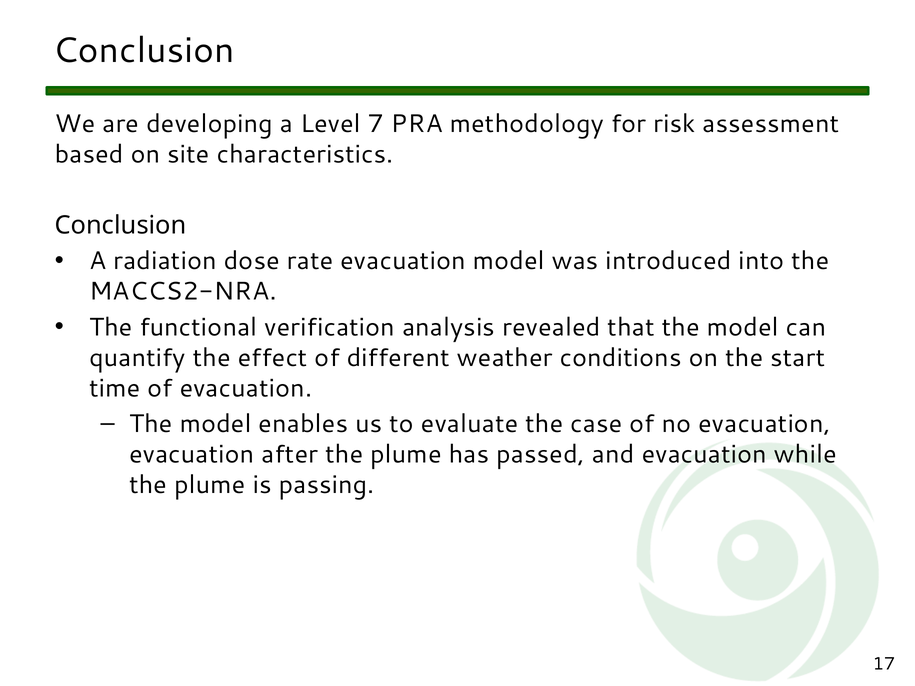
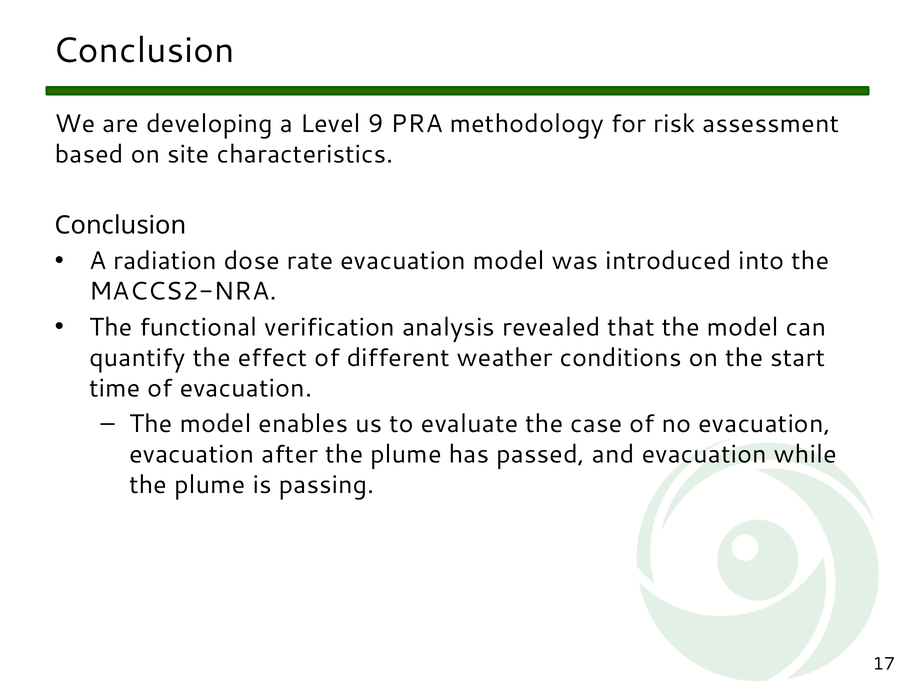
7: 7 -> 9 (376, 124)
